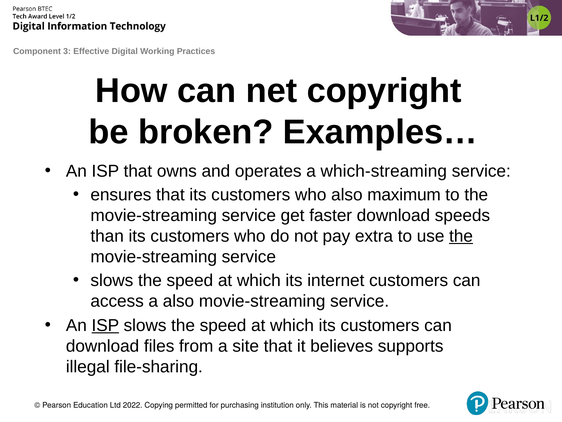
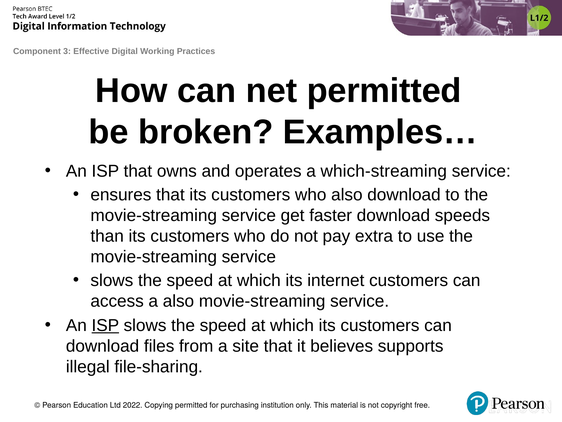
net copyright: copyright -> permitted (384, 91)
also maximum: maximum -> download (404, 195)
the underline: present -> none (461, 236)
